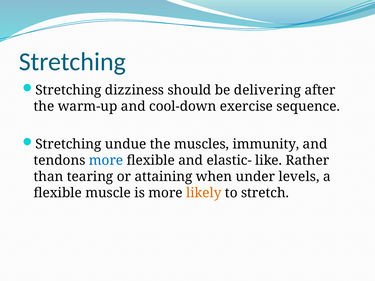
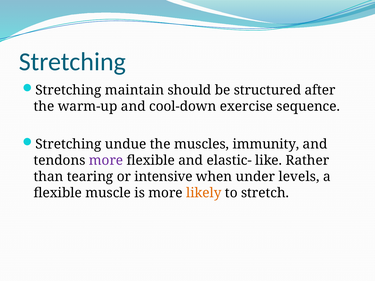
dizziness: dizziness -> maintain (135, 90)
delivering: delivering -> structured (267, 90)
more colour: blue -> purple (106, 161)
attaining: attaining -> intensive (164, 177)
